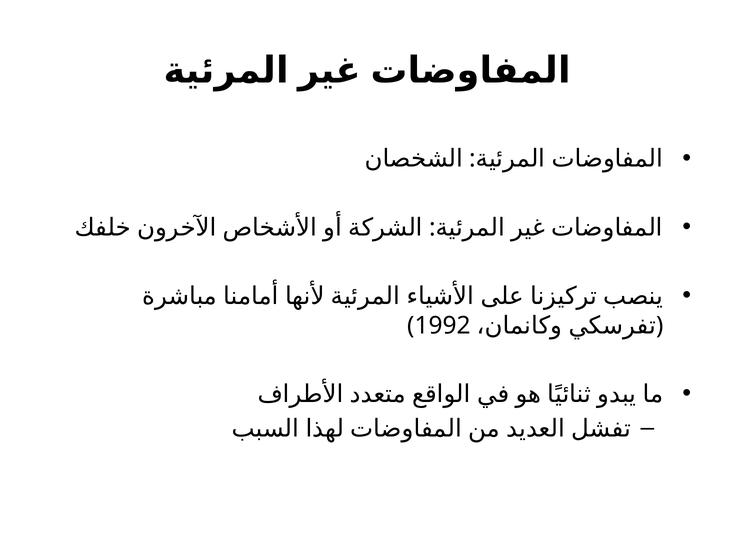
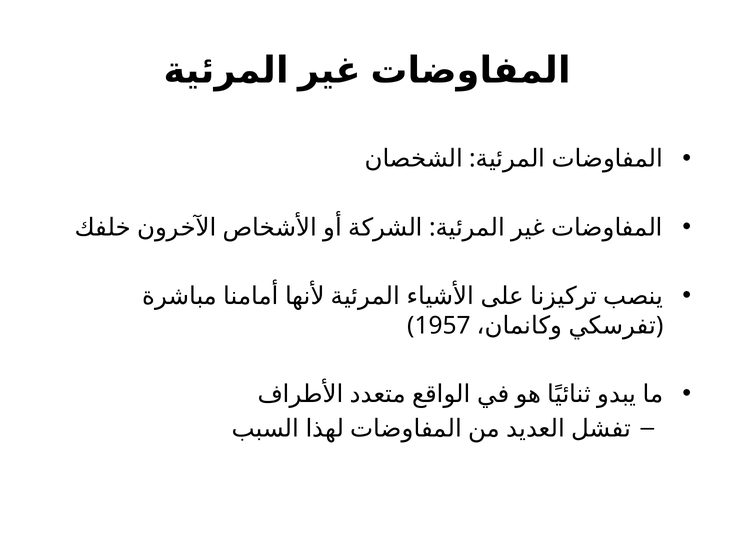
1992: 1992 -> 1957 (443, 325)
